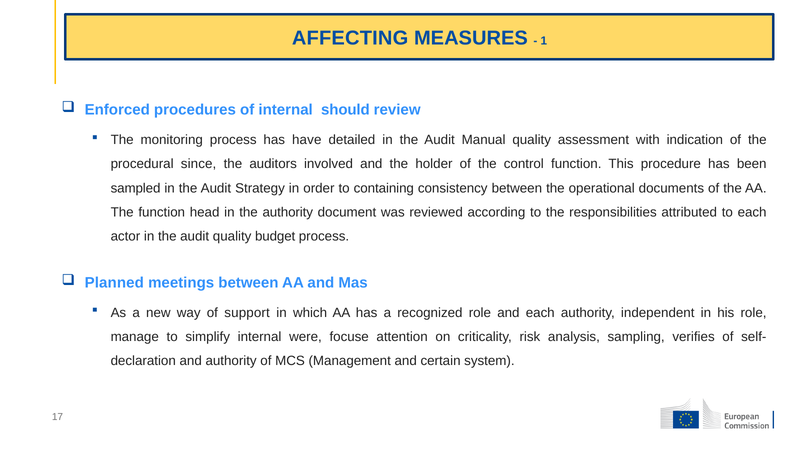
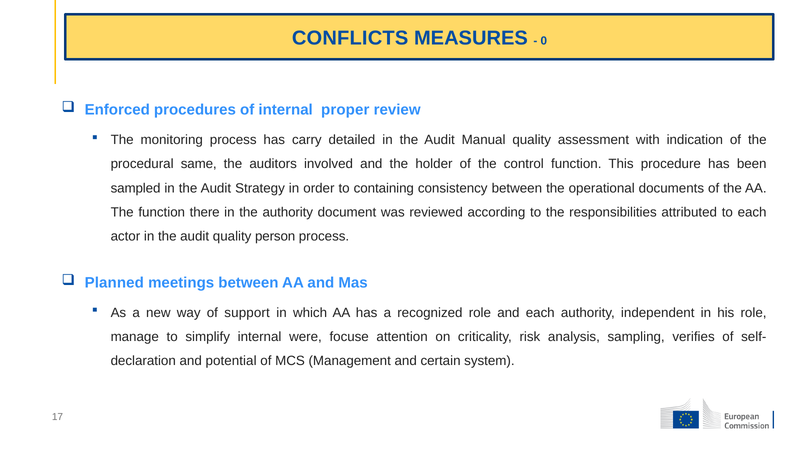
AFFECTING: AFFECTING -> CONFLICTS (350, 38)
1: 1 -> 0 (544, 41)
should: should -> proper (345, 110)
have: have -> carry (307, 140)
since: since -> same (199, 164)
head: head -> there (205, 212)
budget: budget -> person (275, 236)
and authority: authority -> potential (231, 361)
